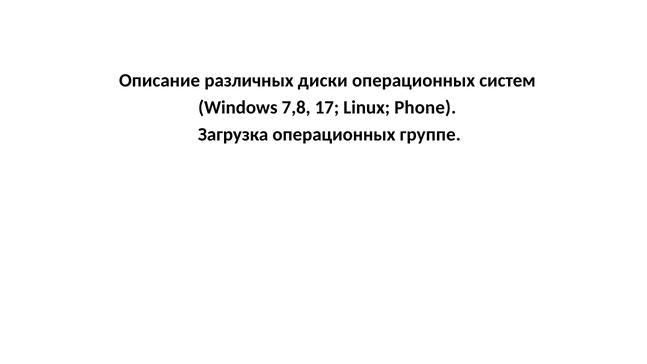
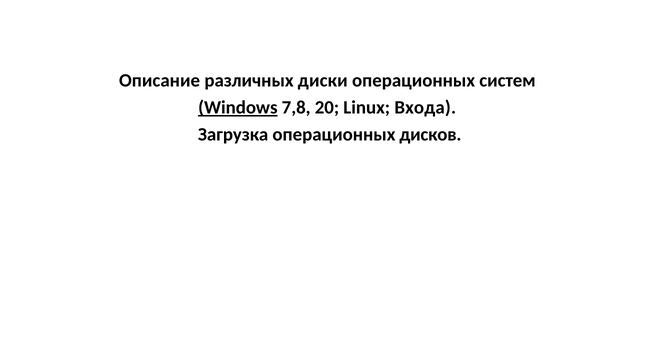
Windows underline: none -> present (238, 108)
17: 17 -> 20 (327, 108)
Phone: Phone -> Входа (425, 108)
группе: группе -> дисков (430, 135)
